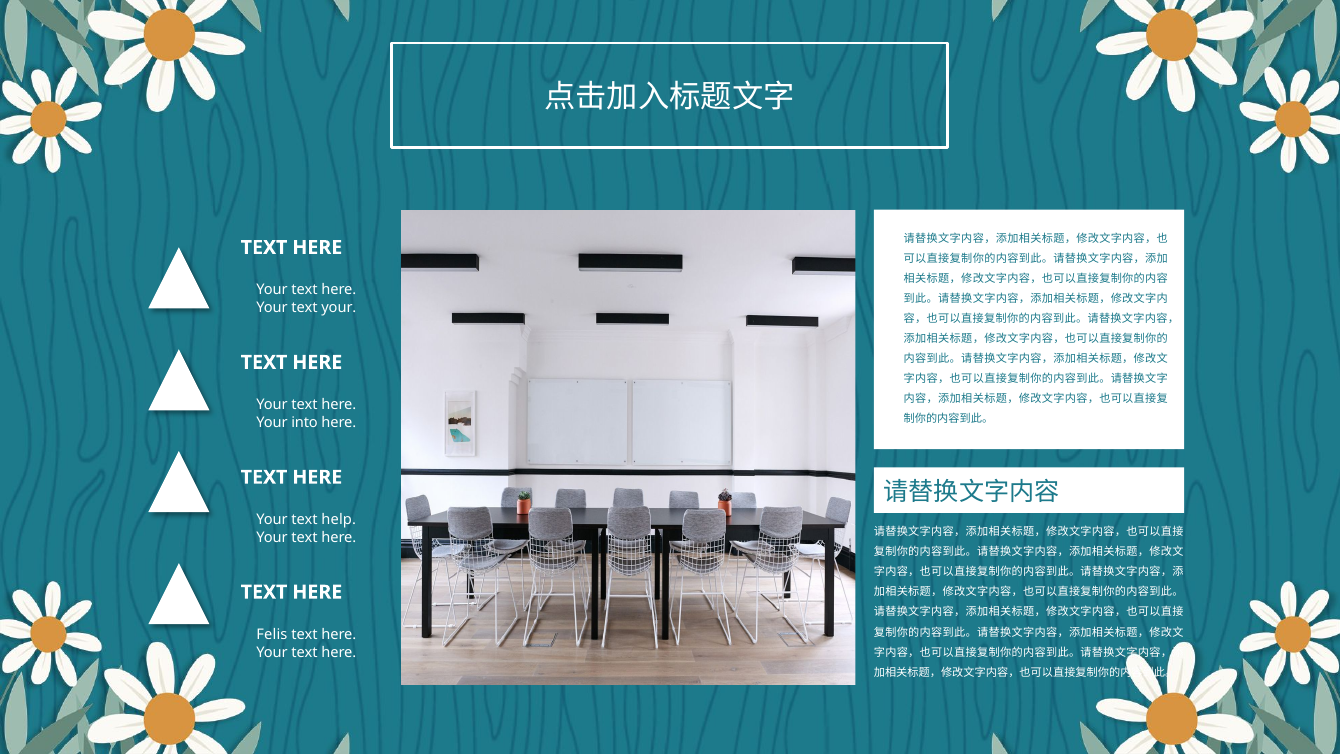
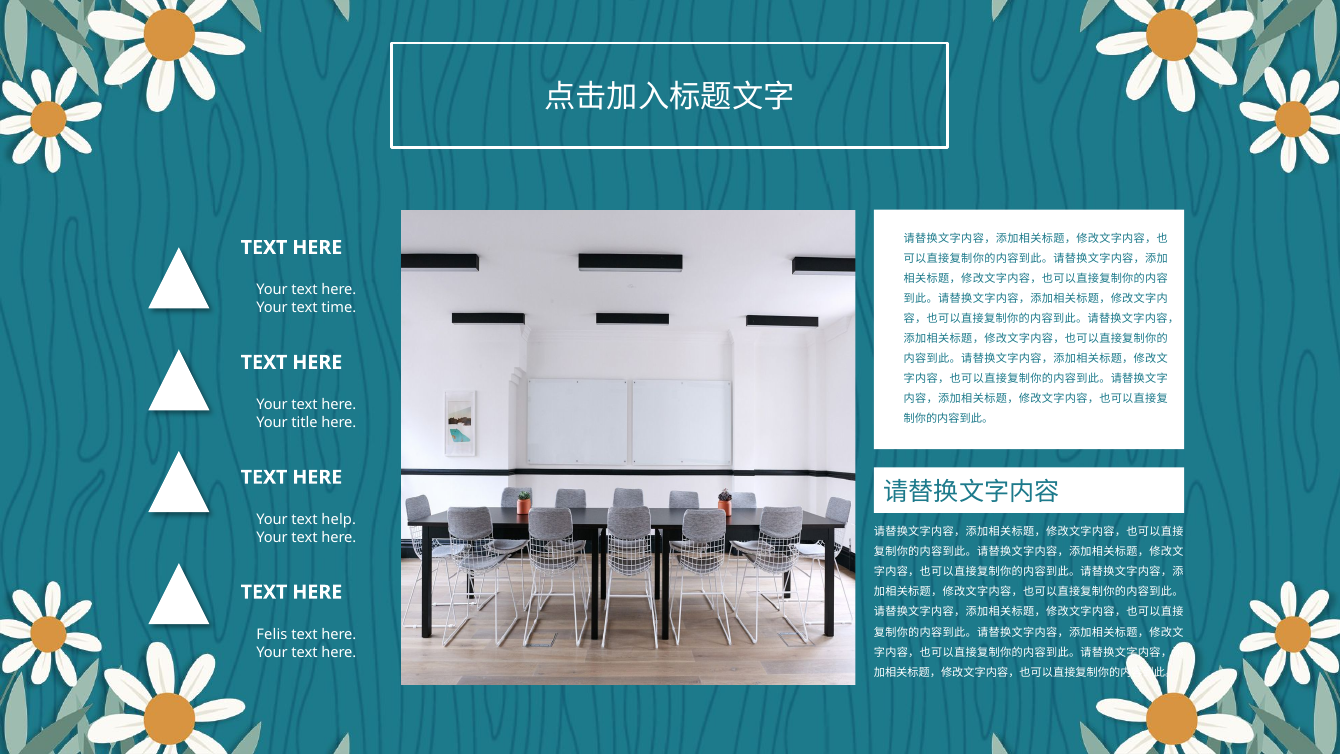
text your: your -> time (339, 308)
into: into -> title (304, 422)
